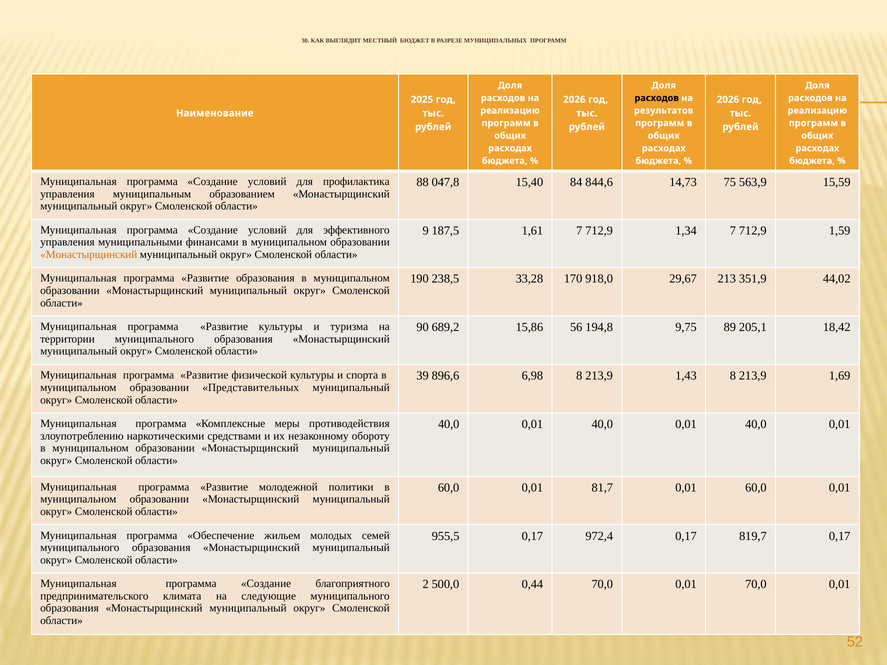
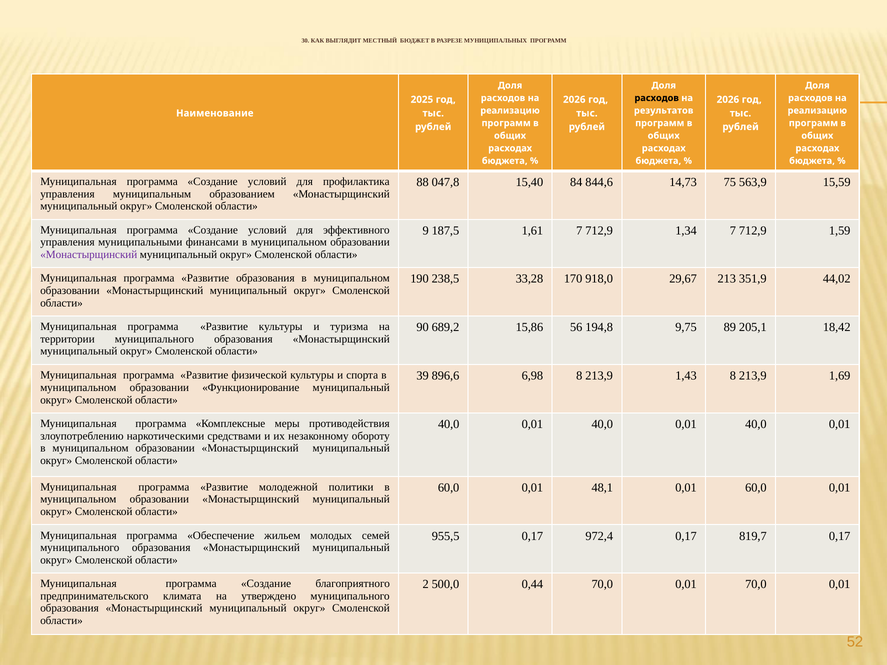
Монастырщинский colour: orange -> purple (89, 255)
Представительных: Представительных -> Функционирование (251, 388)
81,7: 81,7 -> 48,1 (602, 488)
следующие: следующие -> утверждено (269, 596)
